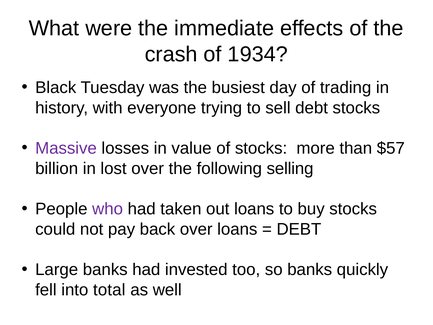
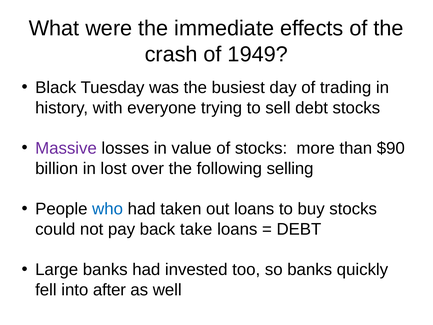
1934: 1934 -> 1949 (258, 54)
$57: $57 -> $90 (391, 148)
who colour: purple -> blue (108, 209)
back over: over -> take (196, 229)
total: total -> after (109, 290)
